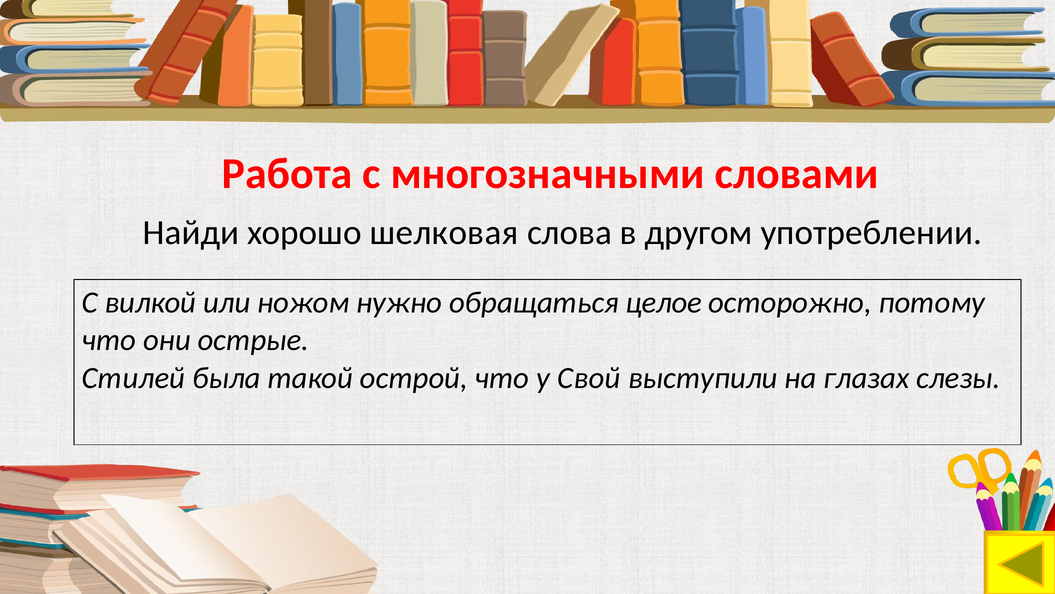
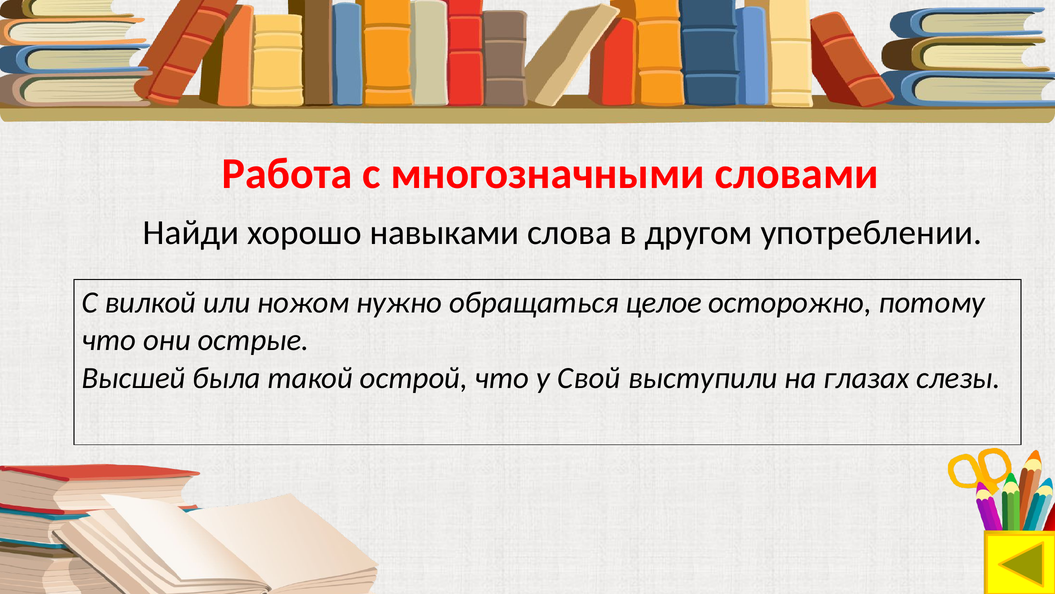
шелковая: шелковая -> навыками (444, 233)
Стилей: Стилей -> Высшей (134, 377)
